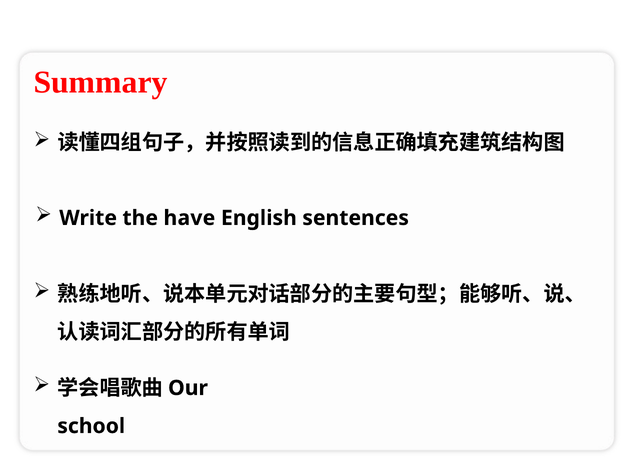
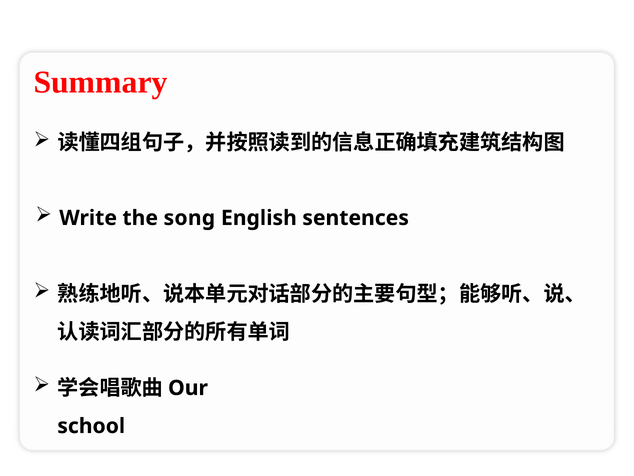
have: have -> song (189, 218)
